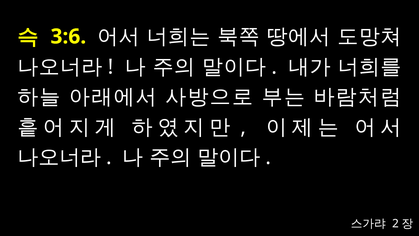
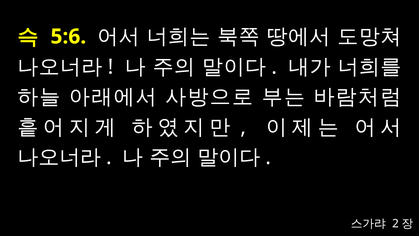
3:6: 3:6 -> 5:6 (68, 37)
